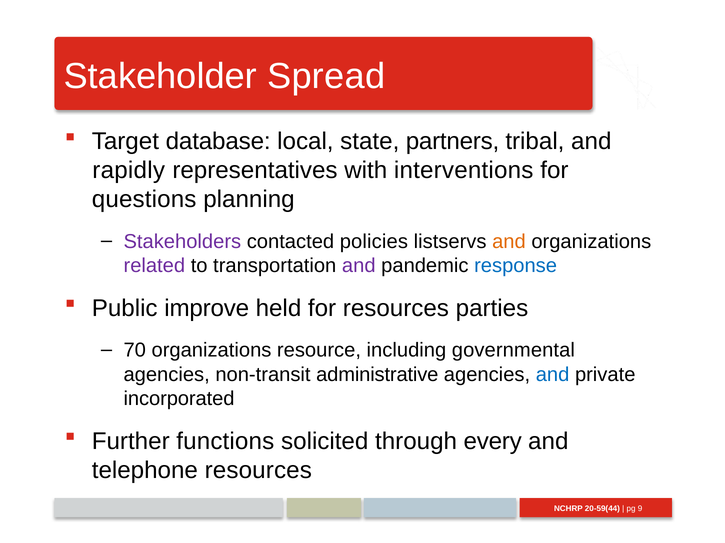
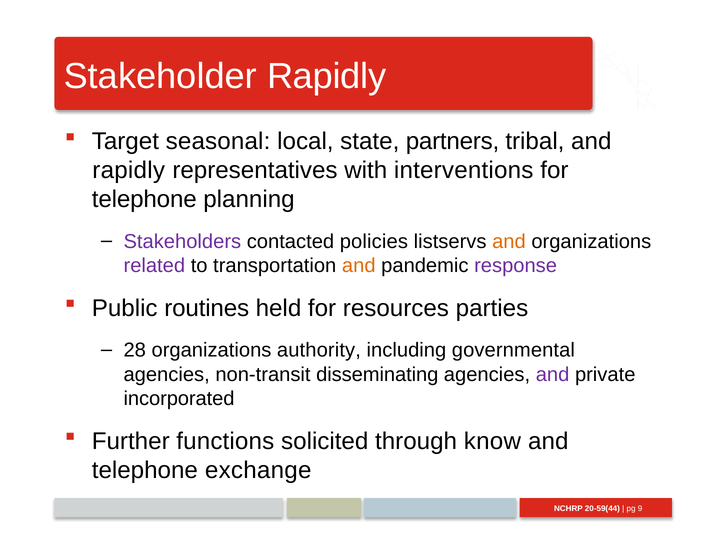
Stakeholder Spread: Spread -> Rapidly (327, 76)
database: database -> seasonal (218, 142)
questions: questions -> telephone (144, 200)
and colour: purple -> orange (359, 266)
response colour: blue -> purple (516, 266)
improve: improve -> routines (207, 309)
70: 70 -> 28 (135, 351)
resource: resource -> authority (319, 351)
administrative: administrative -> disseminating (377, 375)
and colour: blue -> purple (553, 375)
every: every -> know (492, 442)
telephone resources: resources -> exchange (258, 471)
